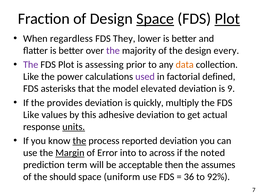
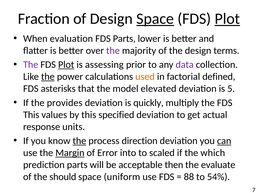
regardless: regardless -> evaluation (71, 39)
FDS They: They -> Parts (124, 39)
every: every -> terms (226, 51)
Plot underline: none -> present (66, 65)
data colour: orange -> purple (185, 65)
the underline: none -> present (48, 77)
used colour: purple -> orange (145, 77)
9: 9 -> 5 (231, 89)
Like: Like -> This (31, 115)
adhesive: adhesive -> specified (116, 115)
units underline: present -> none (74, 127)
reported: reported -> direction (140, 141)
can underline: none -> present (224, 141)
across: across -> scaled (162, 153)
noted: noted -> which (213, 153)
prediction term: term -> parts (77, 165)
assumes: assumes -> evaluate (218, 165)
36: 36 -> 88 (189, 177)
92%: 92% -> 54% (218, 177)
